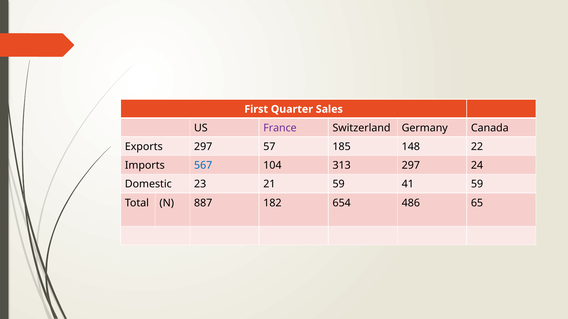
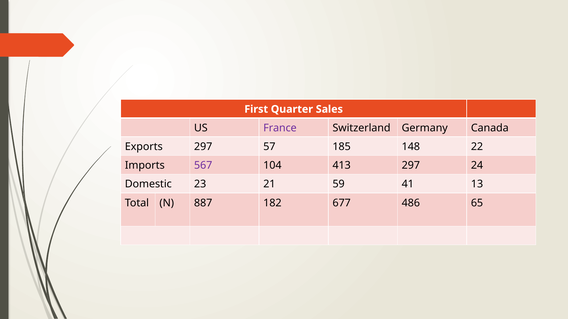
567 colour: blue -> purple (203, 166)
313: 313 -> 413 (342, 166)
41 59: 59 -> 13 (477, 184)
654: 654 -> 677 (342, 203)
